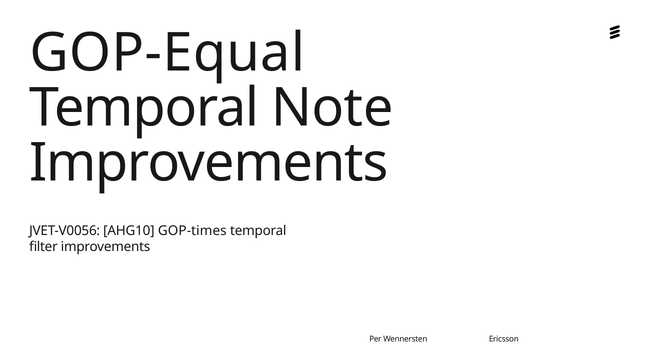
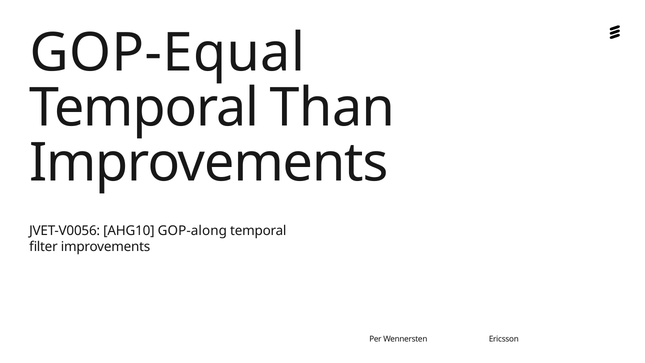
Note: Note -> Than (332, 108)
GOP-times: GOP-times -> GOP-along (192, 230)
